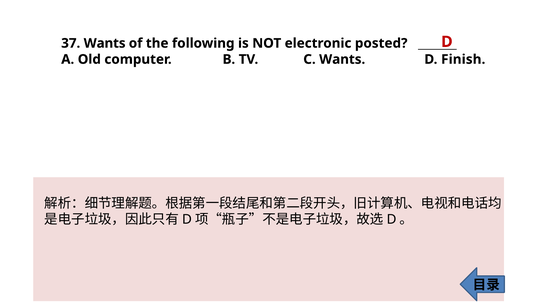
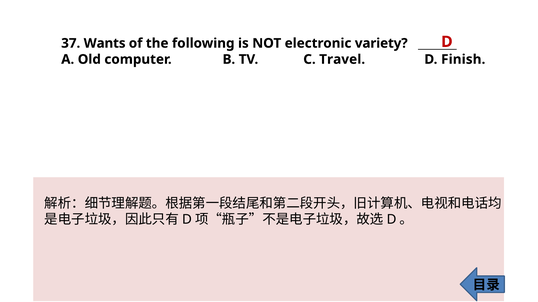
posted: posted -> variety (381, 43)
C Wants: Wants -> Travel (342, 59)
